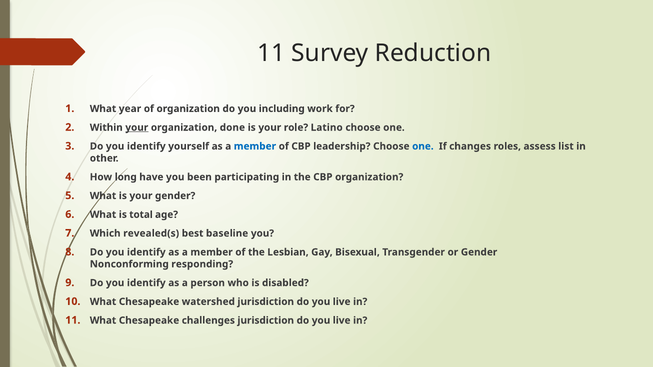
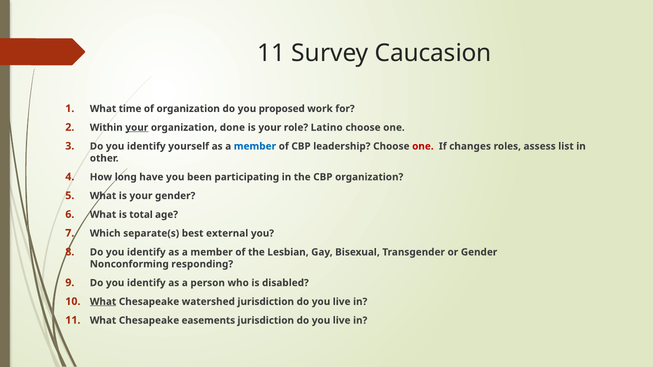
Reduction: Reduction -> Caucasion (433, 53)
year: year -> time (130, 109)
including: including -> proposed (282, 109)
one colour: blue -> red (423, 146)
revealed(s: revealed(s -> separate(s (151, 234)
baseline: baseline -> external (227, 234)
What underline: none -> present (103, 302)
challenges: challenges -> easements (208, 321)
